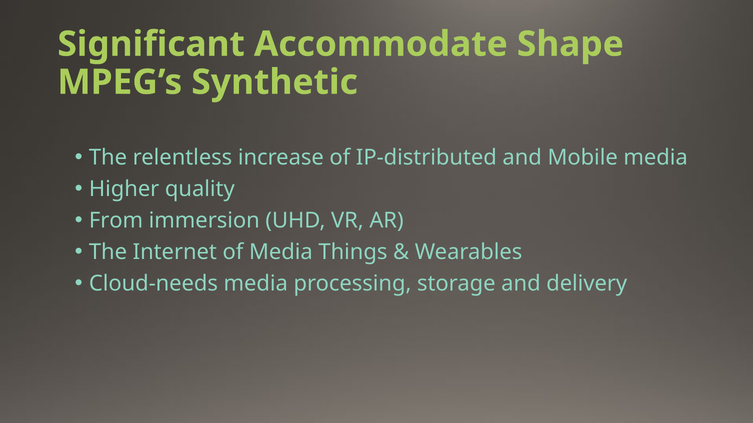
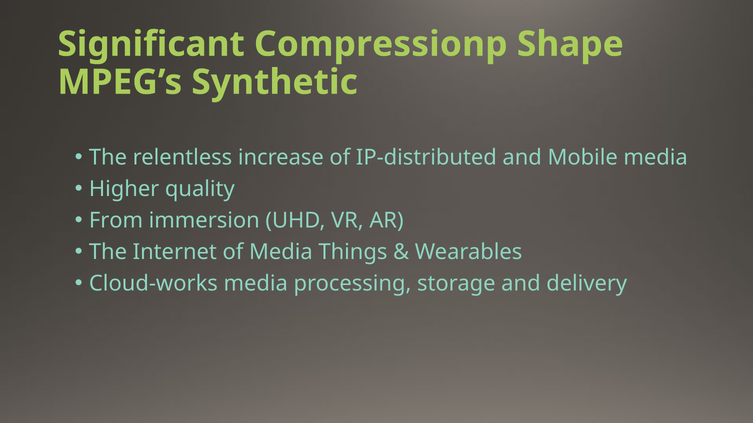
Accommodate: Accommodate -> Compressionp (381, 44)
Cloud-needs: Cloud-needs -> Cloud-works (153, 284)
